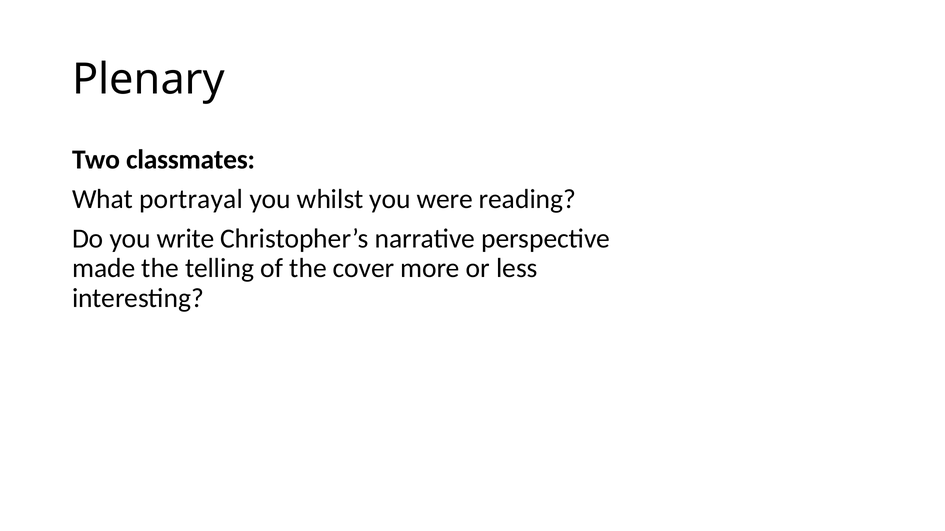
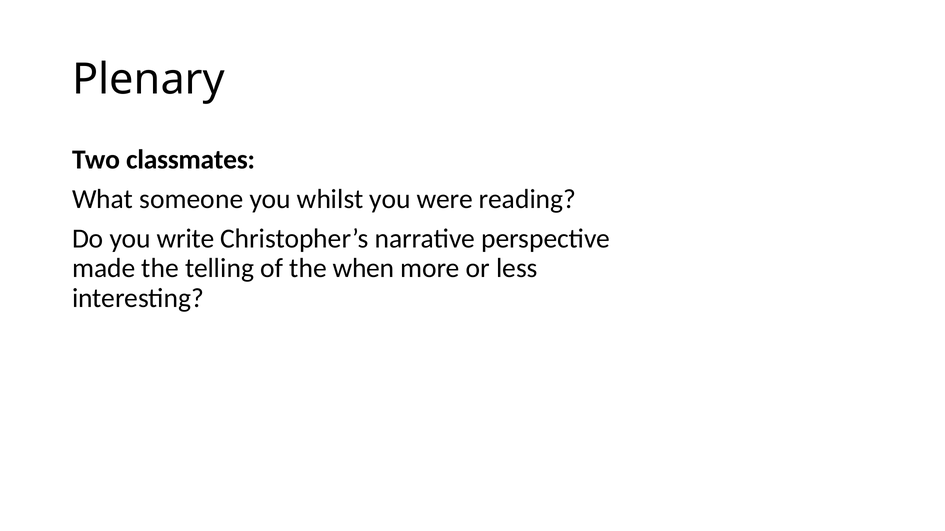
portrayal: portrayal -> someone (191, 199)
cover: cover -> when (364, 269)
